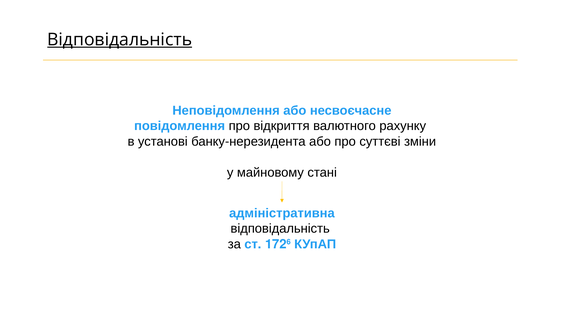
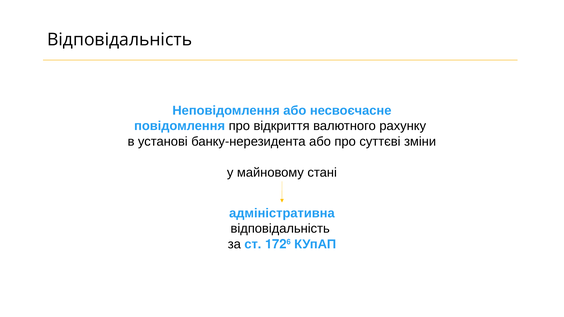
Відповідальність underline: present -> none (120, 40)
